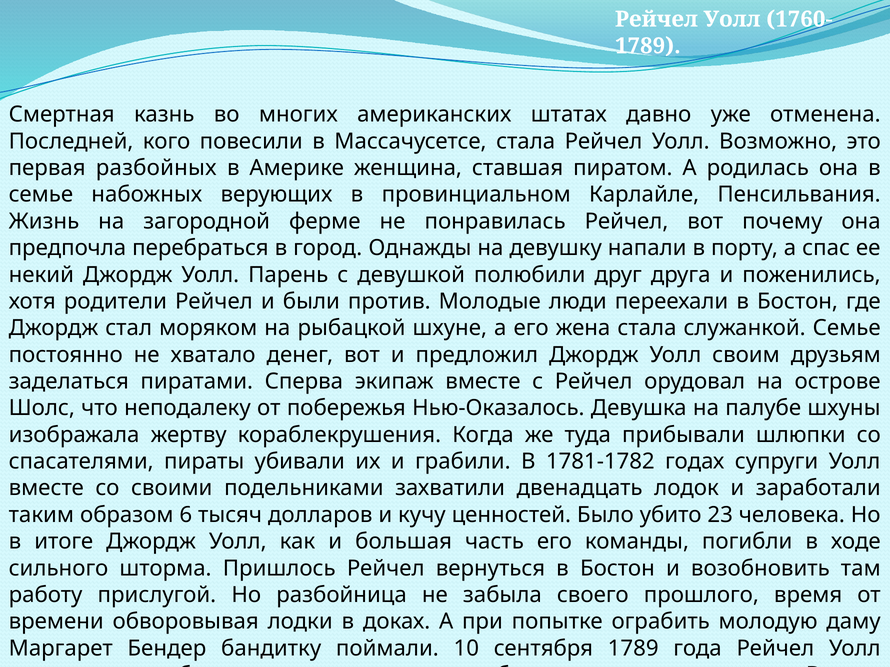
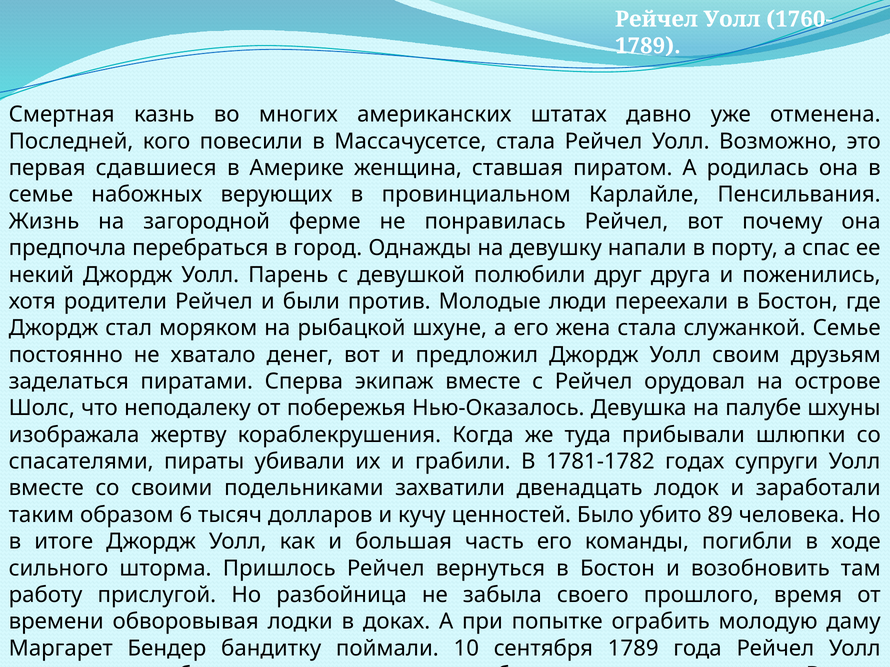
разбойных: разбойных -> сдавшиеся (156, 168)
23: 23 -> 89 (720, 515)
